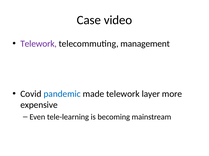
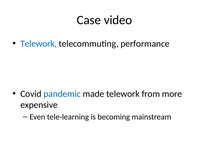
Telework colour: purple -> blue (39, 44)
management: management -> performance (145, 44)
layer: layer -> from (151, 94)
